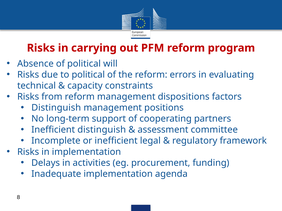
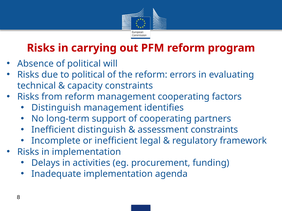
management dispositions: dispositions -> cooperating (184, 97)
positions: positions -> identifies (164, 108)
assessment committee: committee -> constraints (214, 130)
